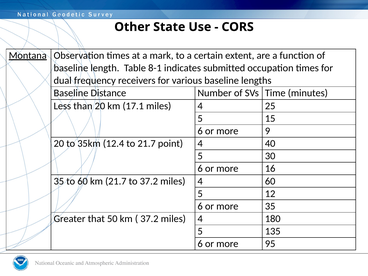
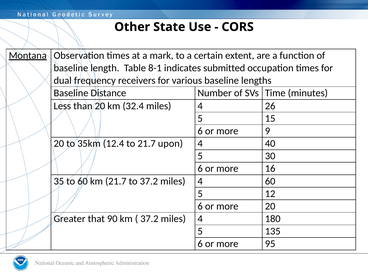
17.1: 17.1 -> 32.4 (133, 106)
25: 25 -> 26 (270, 106)
point: point -> upon (170, 144)
more 35: 35 -> 20 (270, 206)
50: 50 -> 90 (112, 219)
